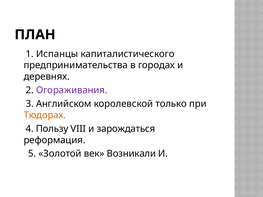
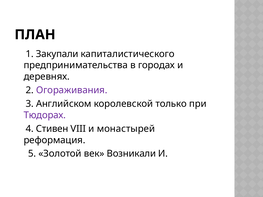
Испанцы: Испанцы -> Закупали (57, 54)
Тюдорах colour: orange -> purple (45, 115)
Пользу: Пользу -> Стивен (52, 129)
зарождаться: зарождаться -> монастырей (126, 129)
